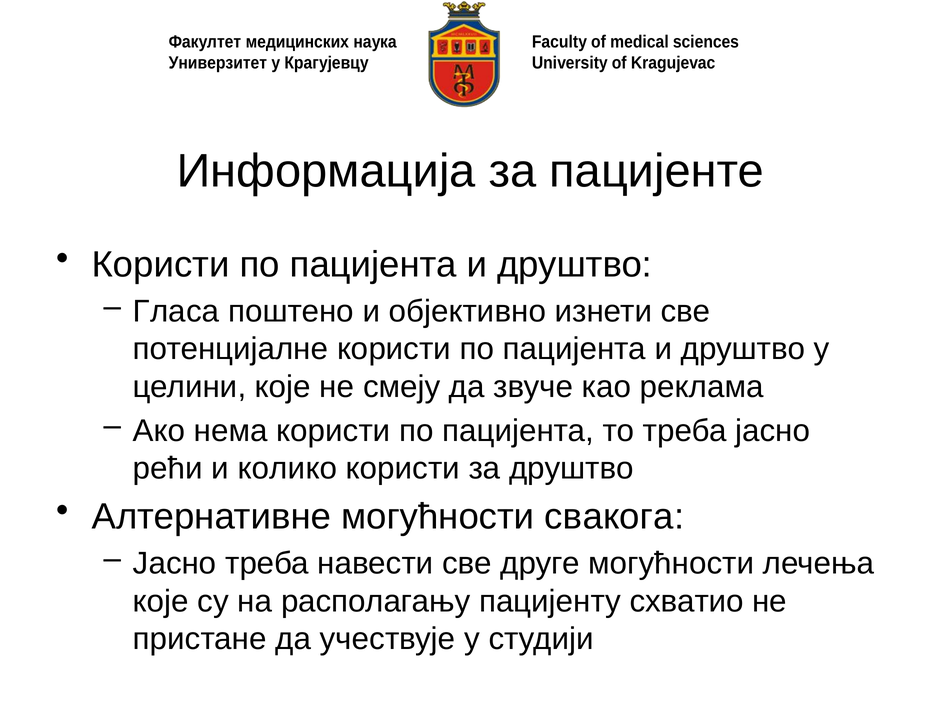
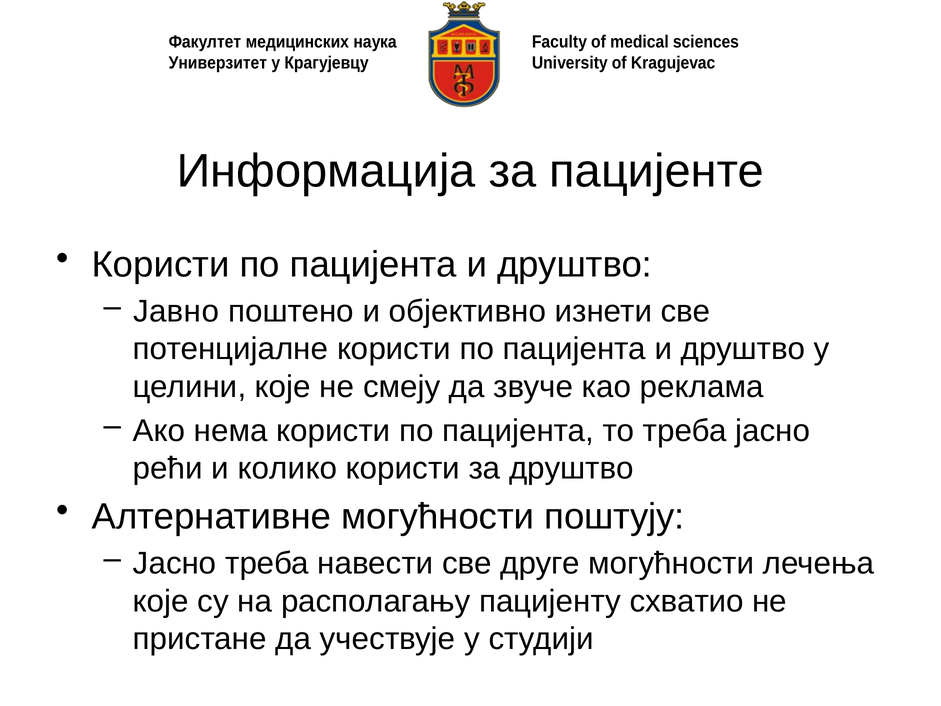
Гласа: Гласа -> Јавно (176, 311)
свакога: свакога -> поштују (614, 517)
